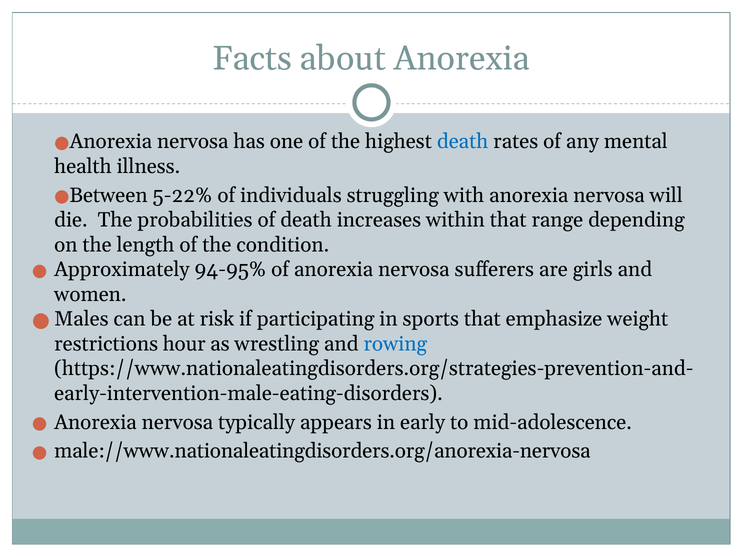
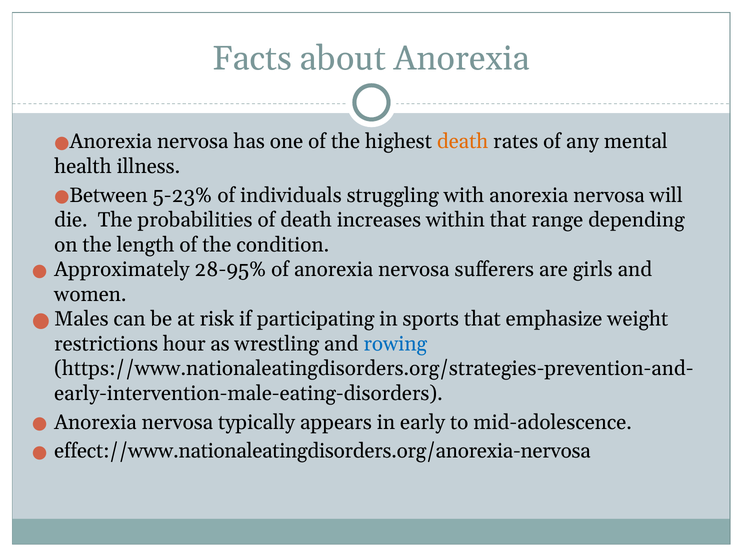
death colour: blue -> orange (463, 142)
5-22%: 5-22% -> 5-23% (182, 195)
94-95%: 94-95% -> 28-95% (230, 270)
male://www.nationaleatingdisorders.org/anorexia-nervosa: male://www.nationaleatingdisorders.org/anorexia-nervosa -> effect://www.nationaleatingdisorders.org/anorexia-nervosa (322, 451)
